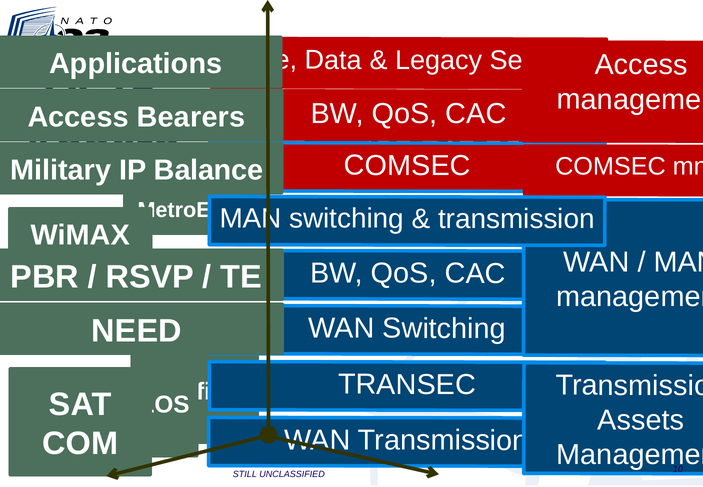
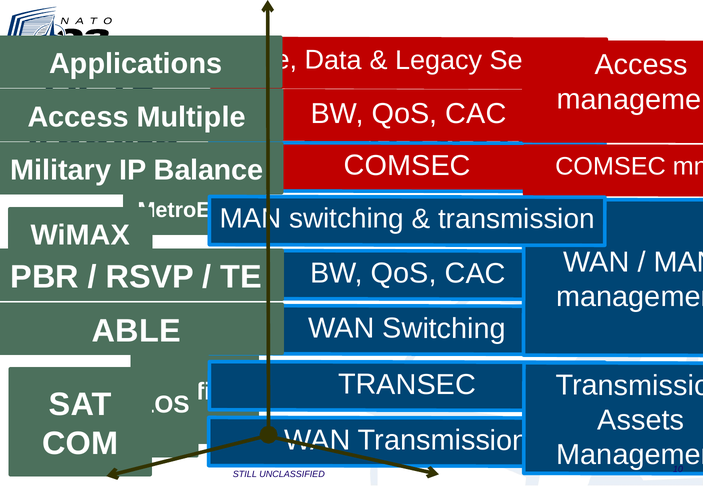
Bearers: Bearers -> Multiple (191, 117)
NEED: NEED -> ABLE (136, 331)
